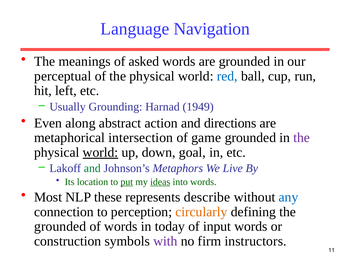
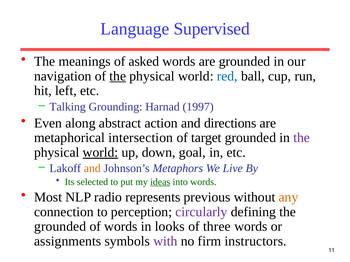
Navigation: Navigation -> Supervised (212, 29)
perceptual: perceptual -> navigation (63, 76)
the underline: none -> present (118, 76)
Usually: Usually -> Talking (68, 107)
1949: 1949 -> 1997 (198, 107)
game: game -> target (206, 138)
and colour: green -> orange (92, 169)
location: location -> selected (92, 182)
put underline: present -> none (127, 182)
these: these -> radio (108, 197)
describe: describe -> previous (207, 197)
any colour: blue -> orange (289, 197)
circularly colour: orange -> purple (201, 212)
today: today -> looks (170, 227)
input: input -> three (217, 227)
construction: construction -> assignments (68, 242)
